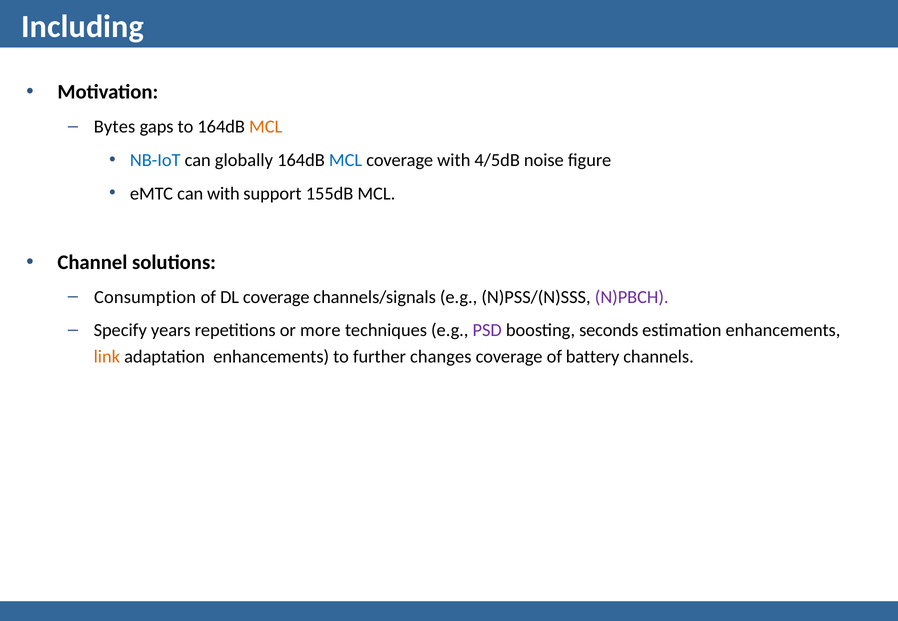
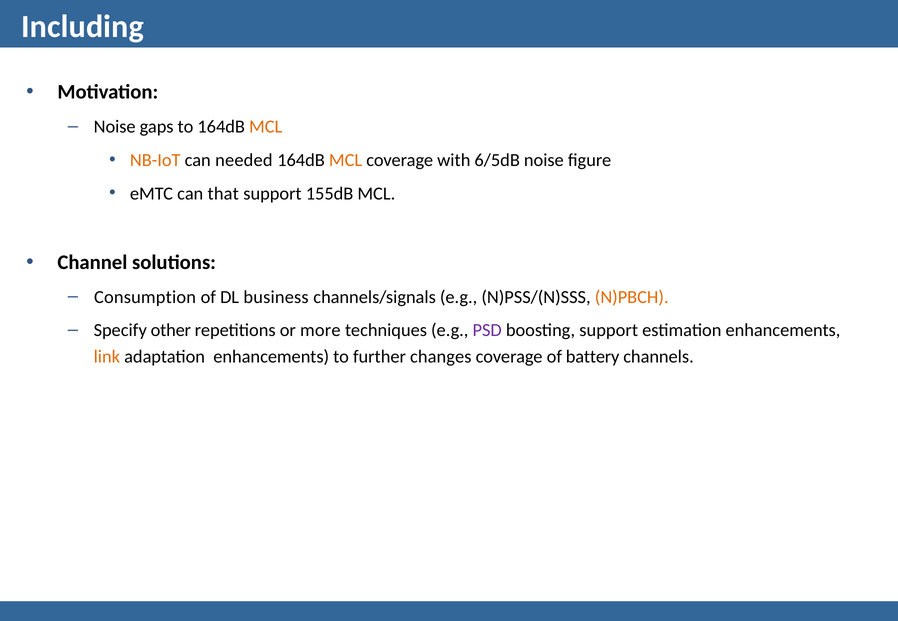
Bytes: Bytes -> Noise (115, 127)
NB-IoT colour: blue -> orange (155, 160)
globally: globally -> needed (244, 160)
MCL colour: blue -> orange (346, 160)
4/5dB: 4/5dB -> 6/5dB (497, 160)
can with: with -> that (223, 194)
DL coverage: coverage -> business (276, 297)
N)PBCH colour: purple -> orange (632, 297)
years: years -> other (171, 331)
boosting seconds: seconds -> support (609, 331)
